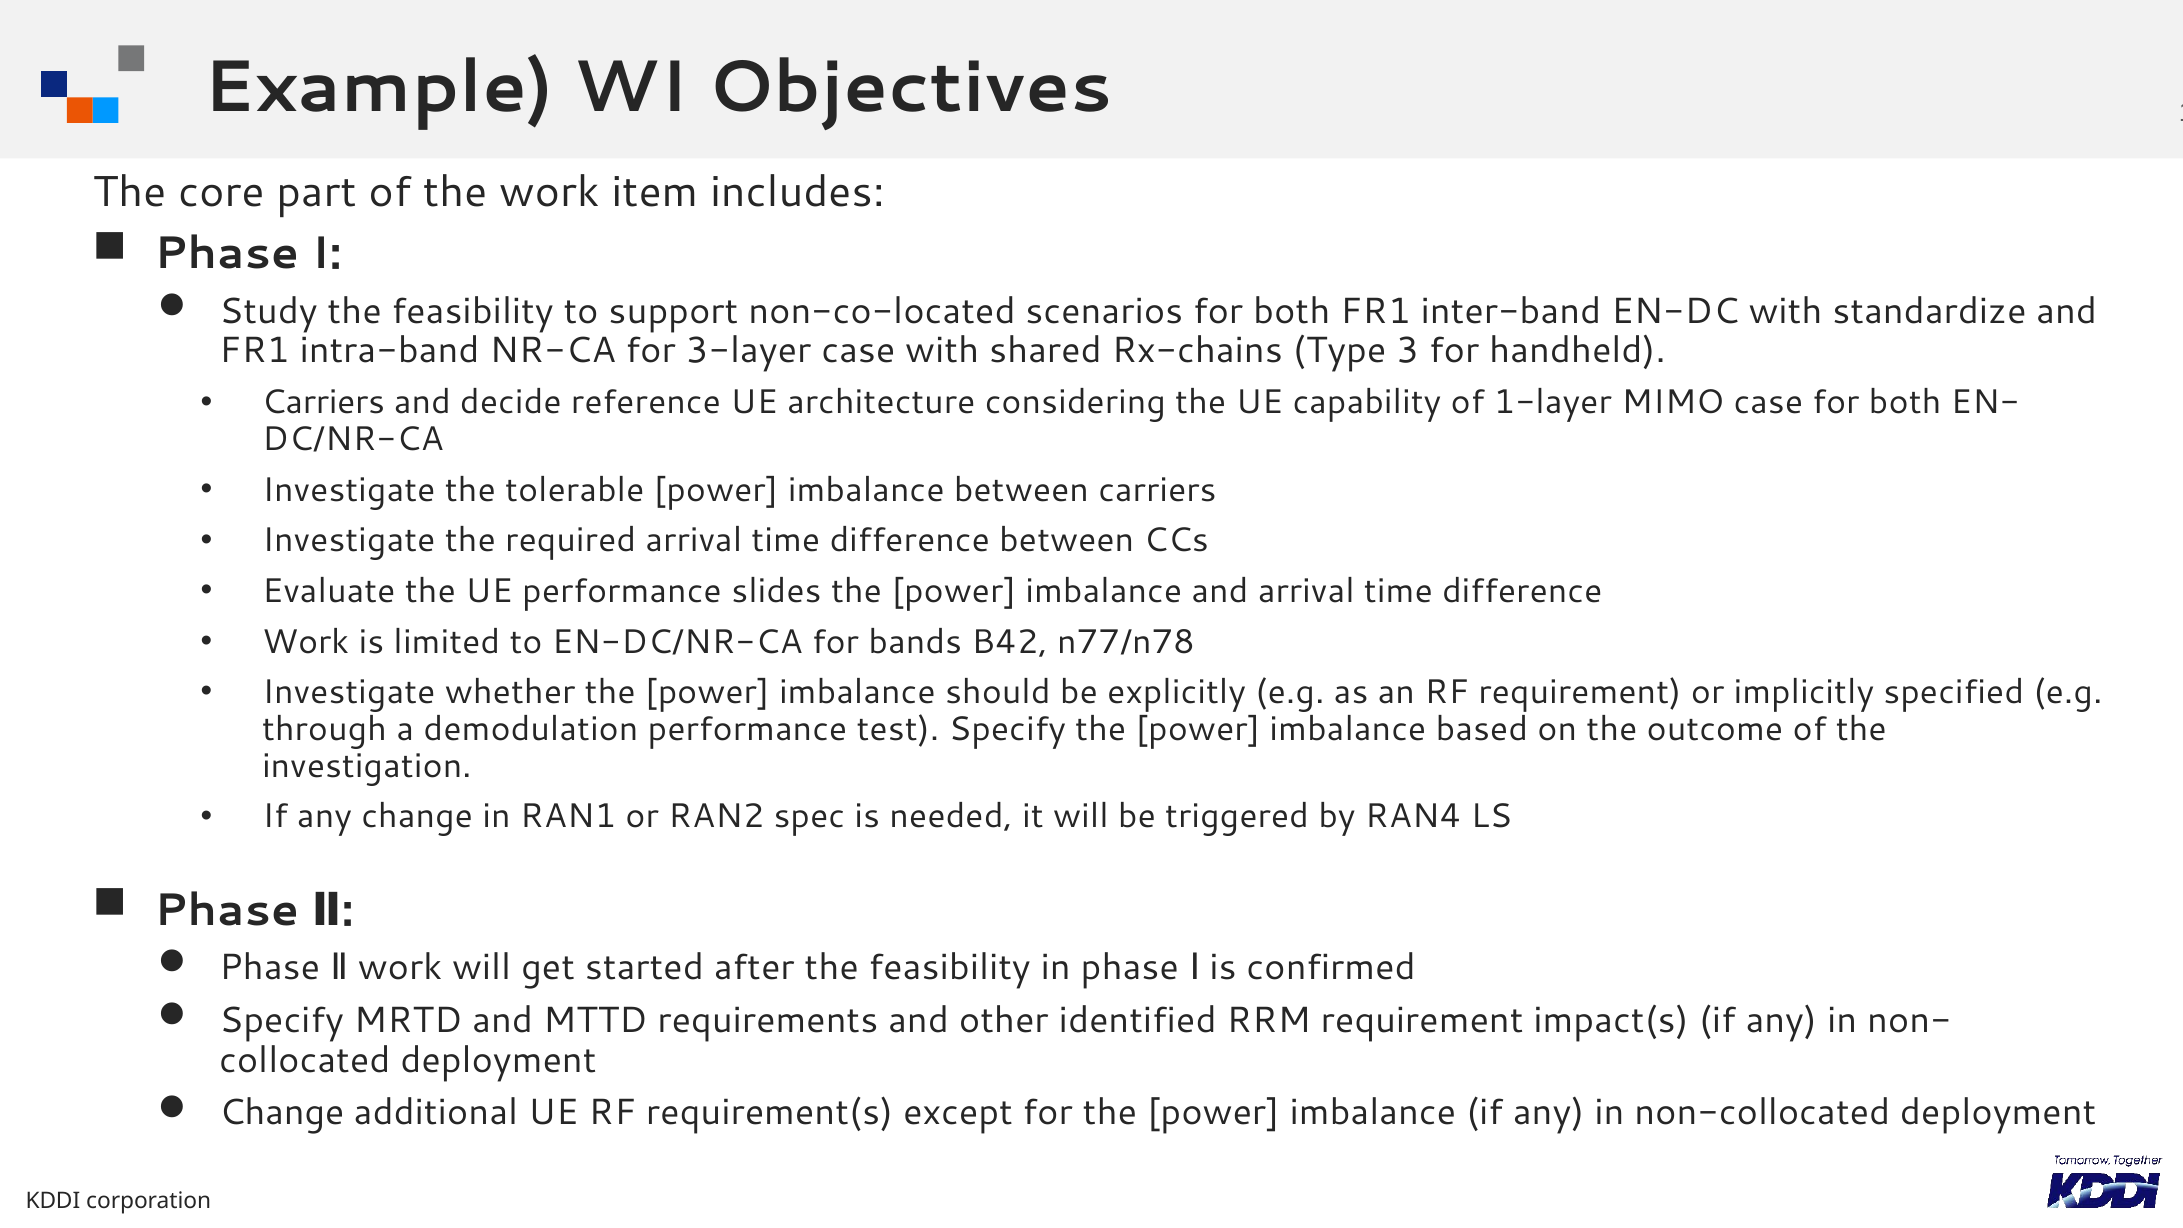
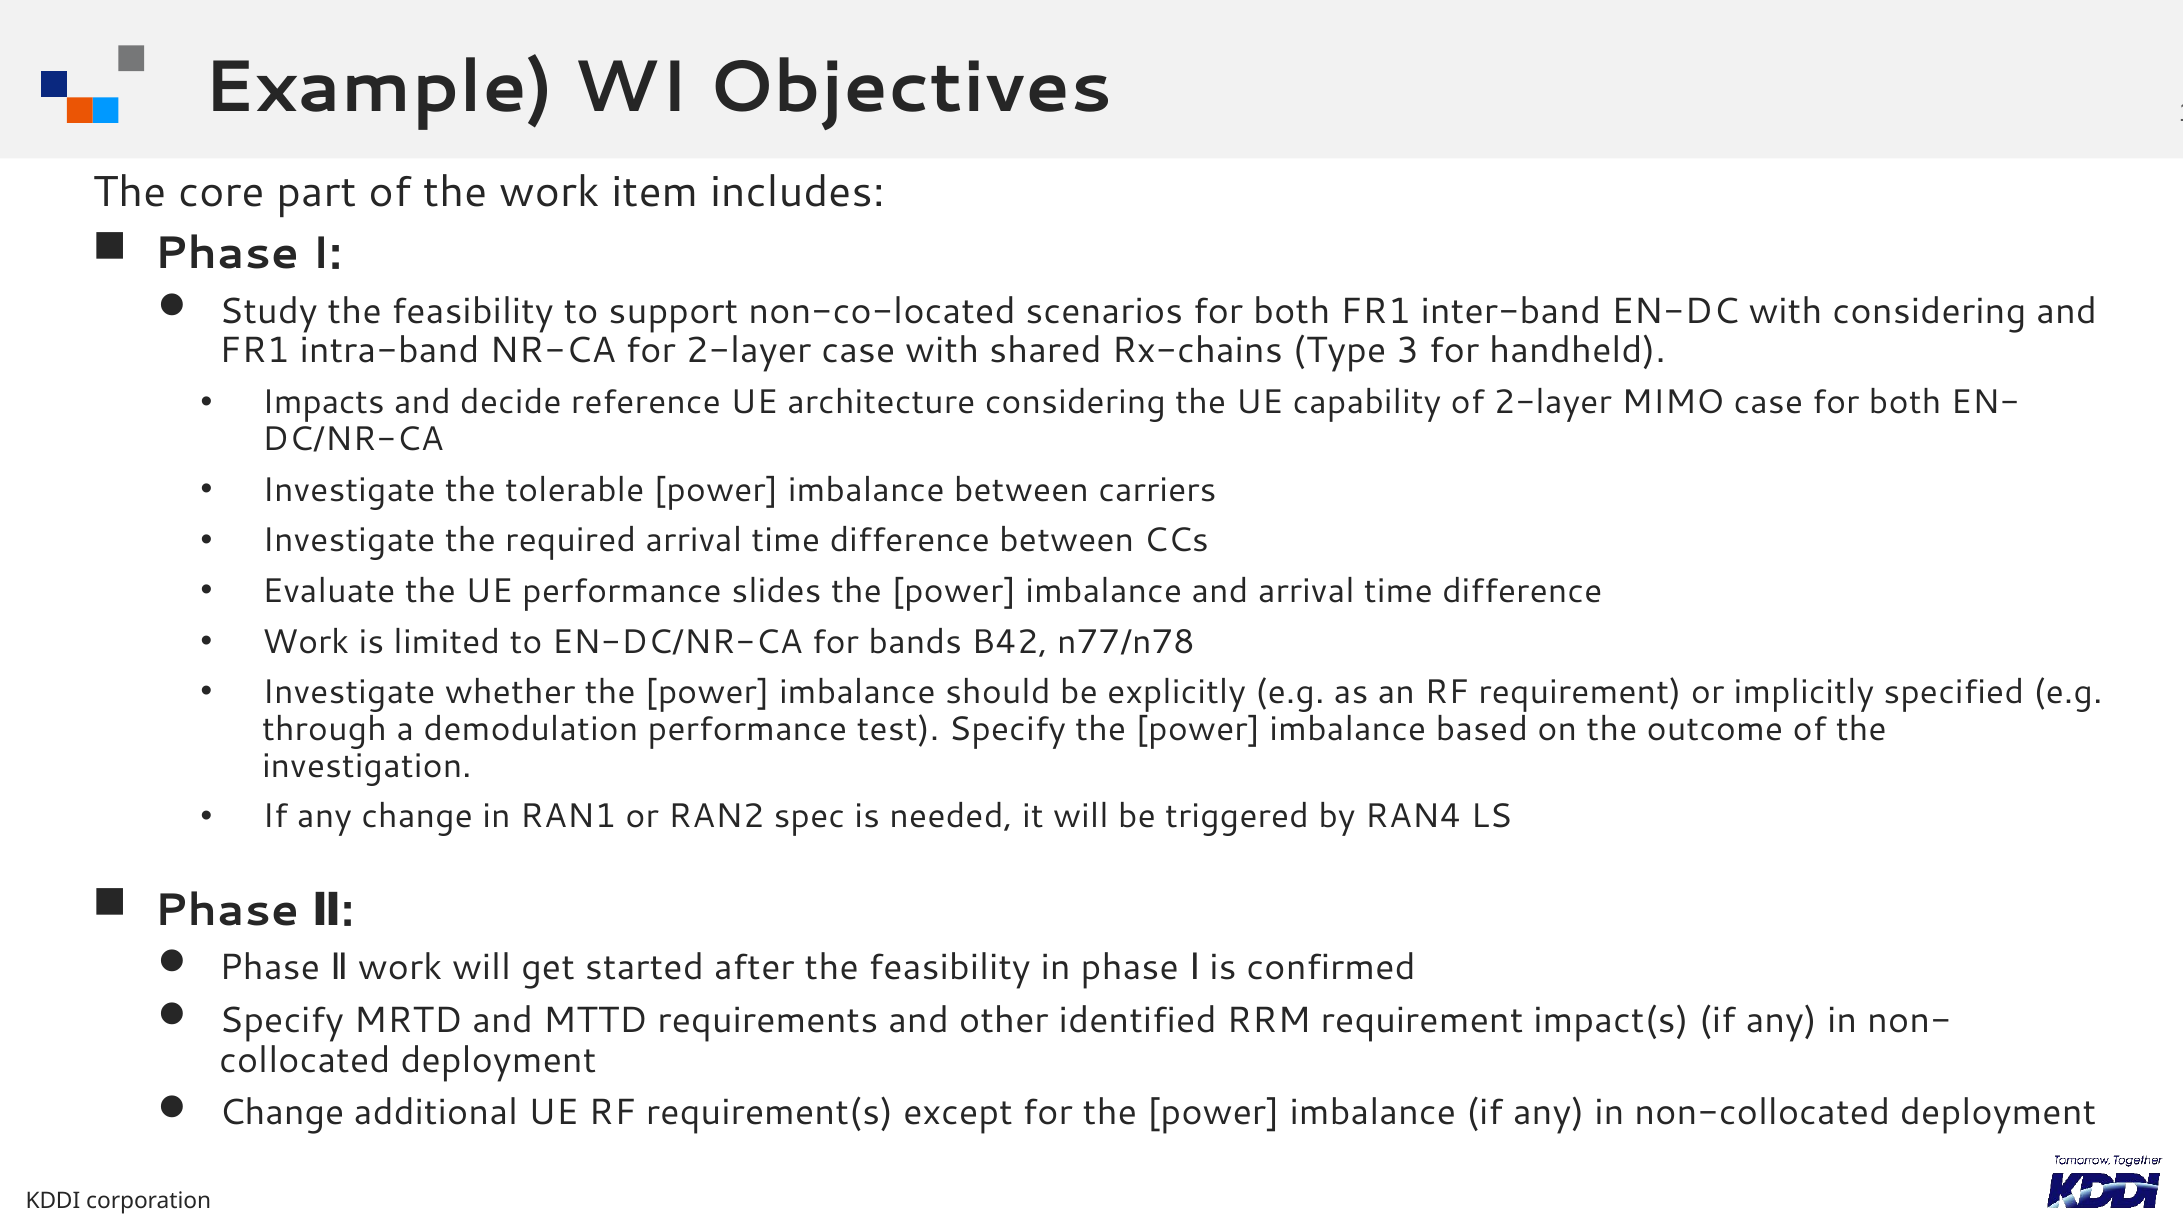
with standardize: standardize -> considering (1929, 312)
for 3-layer: 3-layer -> 2-layer (748, 351)
Carriers: Carriers -> Impacts (323, 403)
of 1-layer: 1-layer -> 2-layer (1553, 403)
